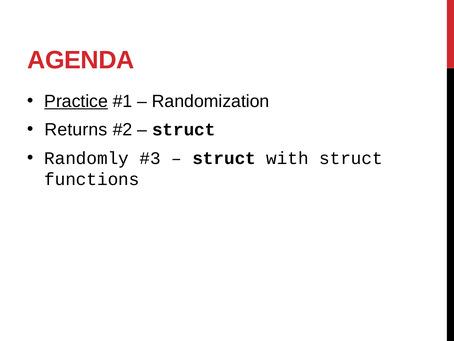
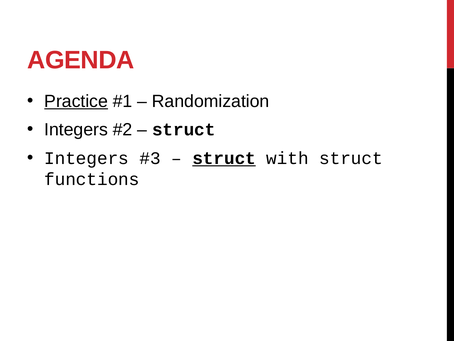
Returns: Returns -> Integers (76, 130)
Randomly: Randomly -> Integers (87, 158)
struct underline: none -> present (224, 158)
